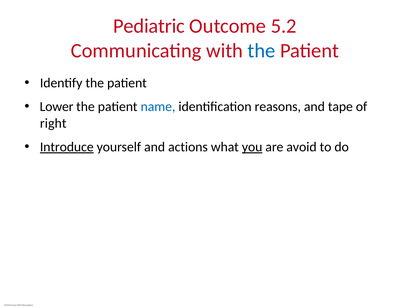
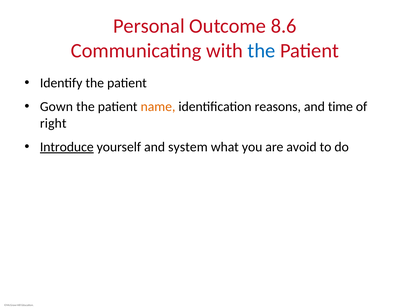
Pediatric: Pediatric -> Personal (149, 26)
5.2: 5.2 -> 8.6 (284, 26)
Lower: Lower -> Gown (56, 107)
name colour: blue -> orange (158, 107)
tape: tape -> time (340, 107)
actions: actions -> system (188, 147)
you underline: present -> none (252, 147)
